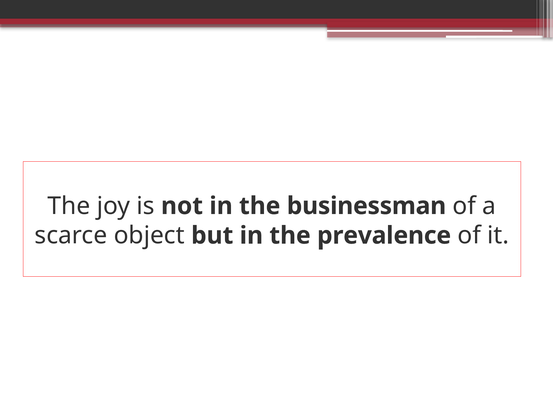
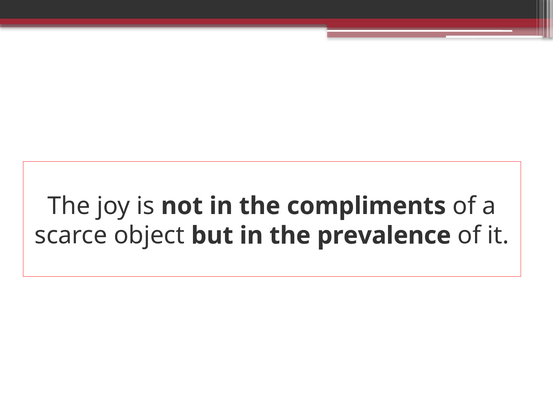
businessman: businessman -> compliments (366, 206)
